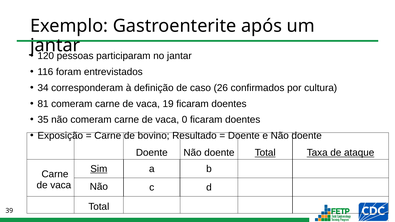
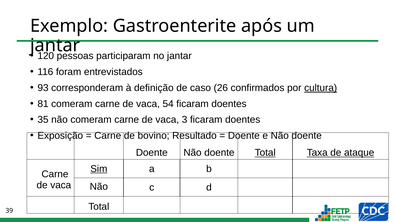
34: 34 -> 93 (43, 88)
cultura underline: none -> present (321, 88)
19: 19 -> 54 (168, 104)
0: 0 -> 3 (185, 120)
